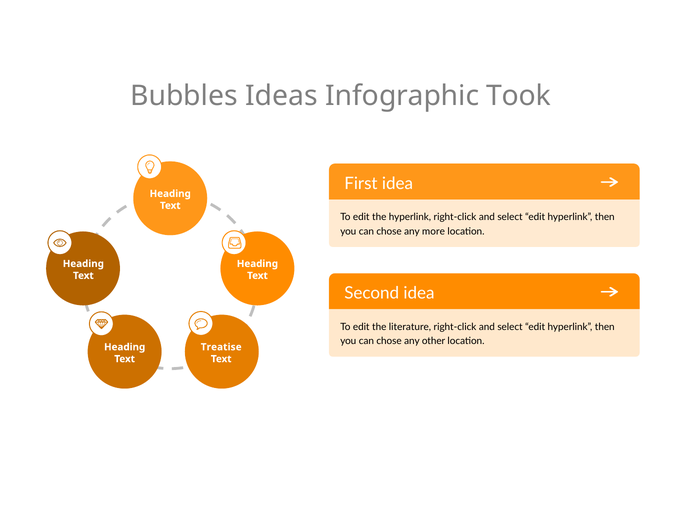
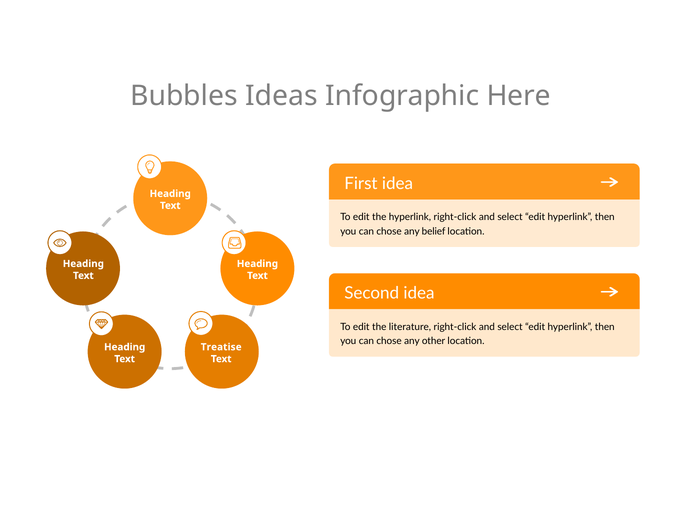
Took: Took -> Here (519, 96)
more: more -> belief (434, 231)
